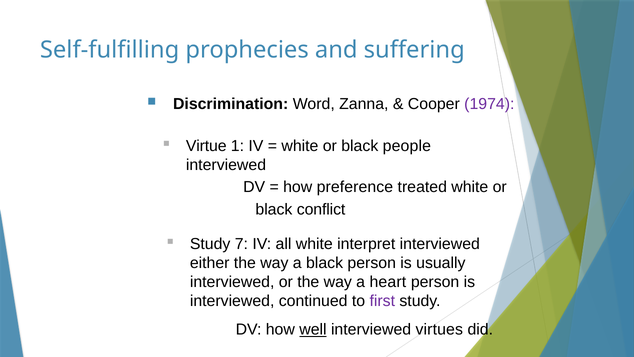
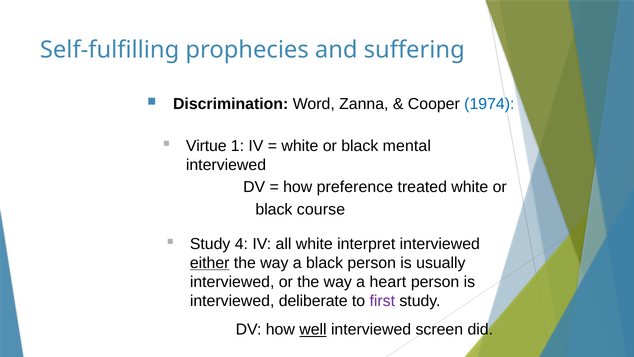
1974 colour: purple -> blue (489, 104)
people: people -> mental (407, 146)
conflict: conflict -> course (321, 209)
7: 7 -> 4 (241, 244)
either underline: none -> present (210, 263)
continued: continued -> deliberate (313, 301)
virtues: virtues -> screen (439, 329)
